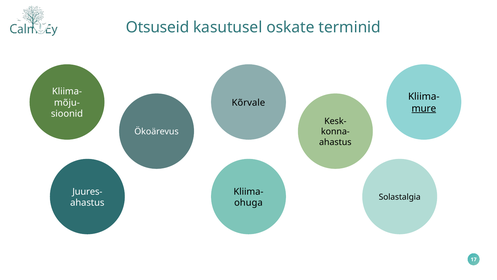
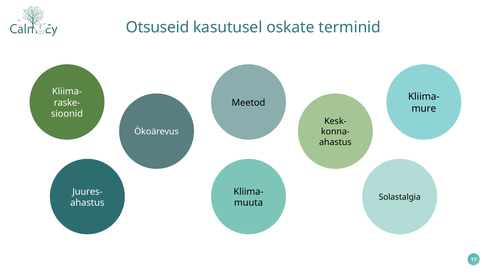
mõju-: mõju- -> raske- (67, 102)
Kõrvale: Kõrvale -> Meetod (248, 102)
mure underline: present -> none (424, 108)
ohuga: ohuga -> muuta (248, 202)
